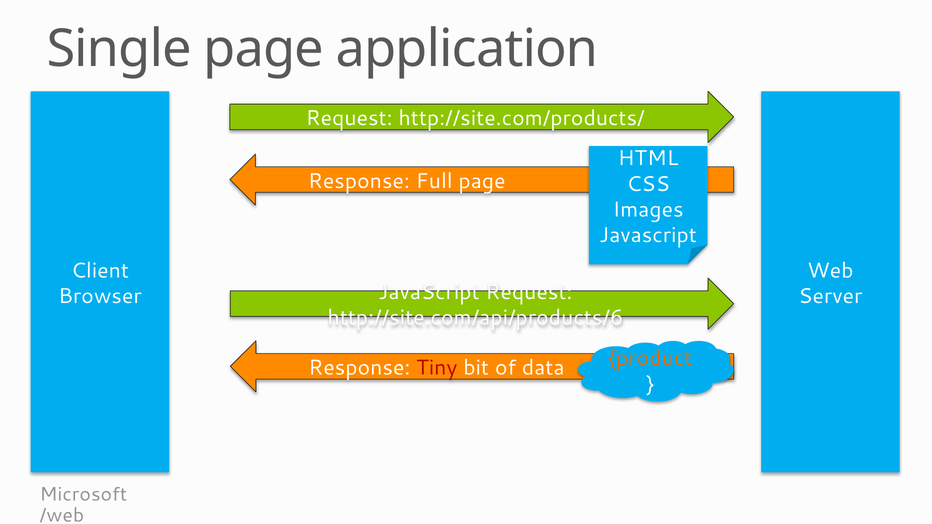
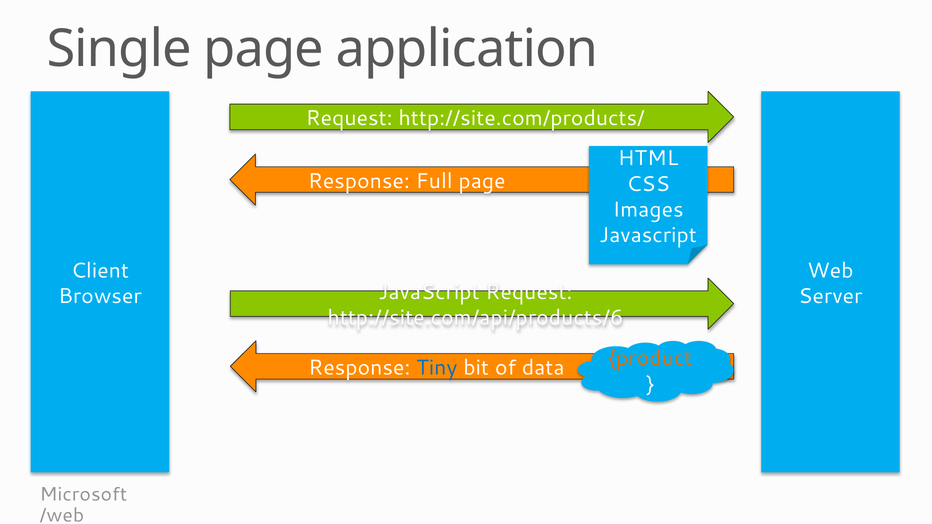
Tiny colour: red -> blue (437, 368)
